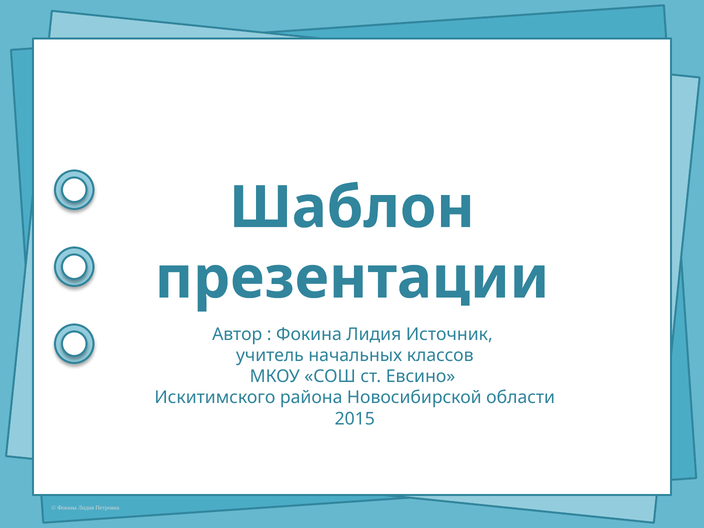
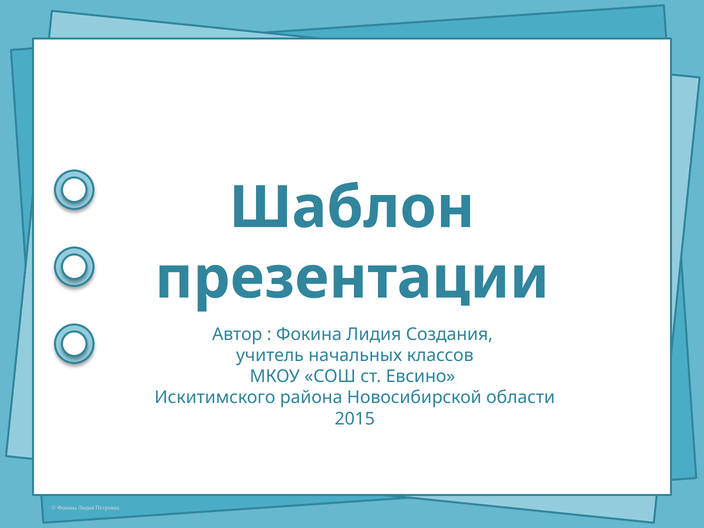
Источник: Источник -> Создания (449, 334)
